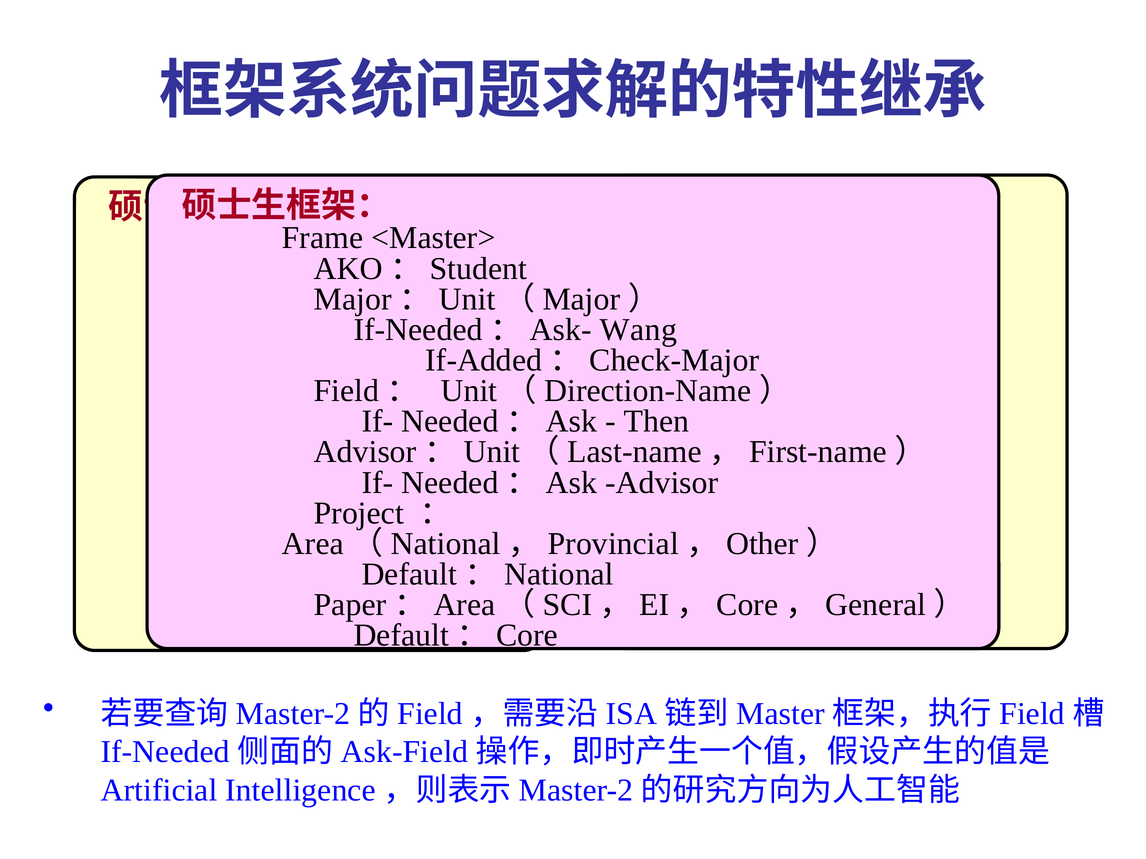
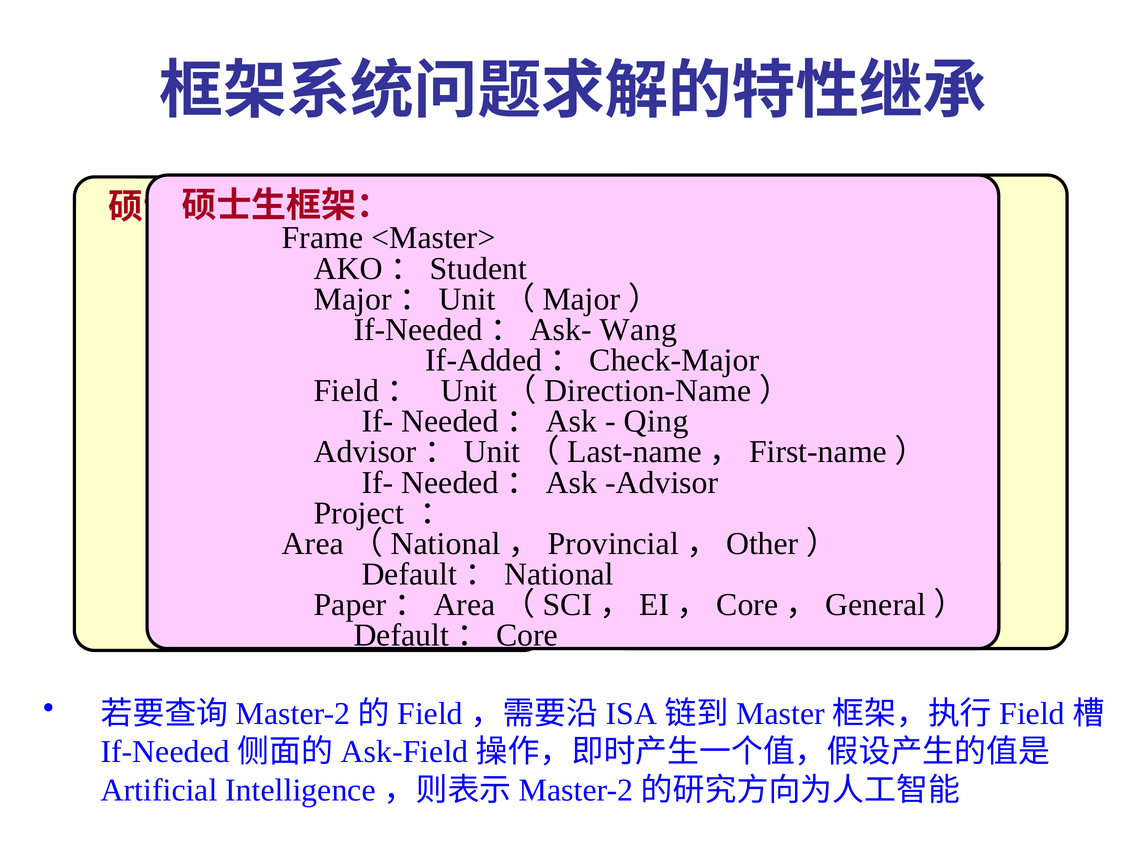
Then: Then -> Qing (656, 422)
